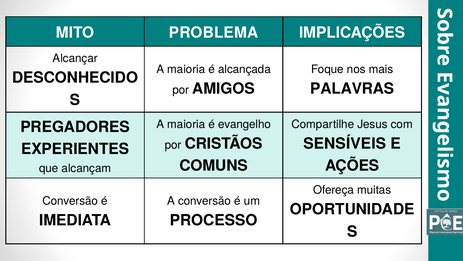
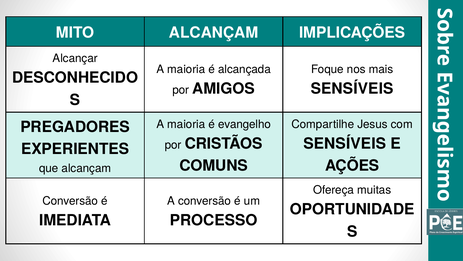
MITO PROBLEMA: PROBLEMA -> ALCANÇAM (214, 33)
PALAVRAS: PALAVRAS -> SENSÍVEIS (352, 89)
